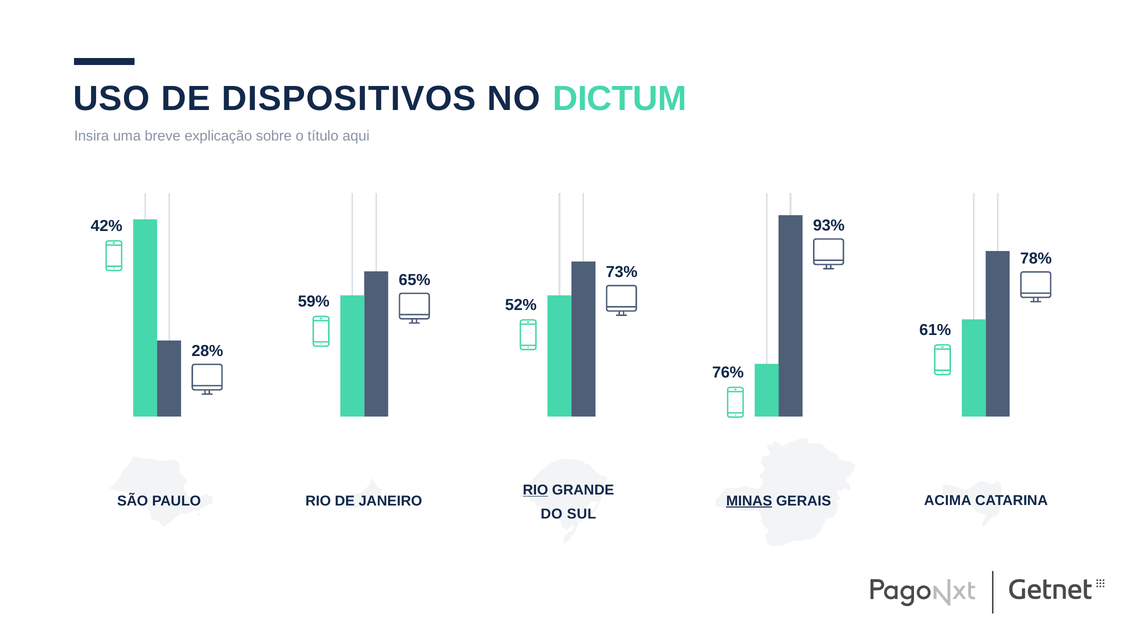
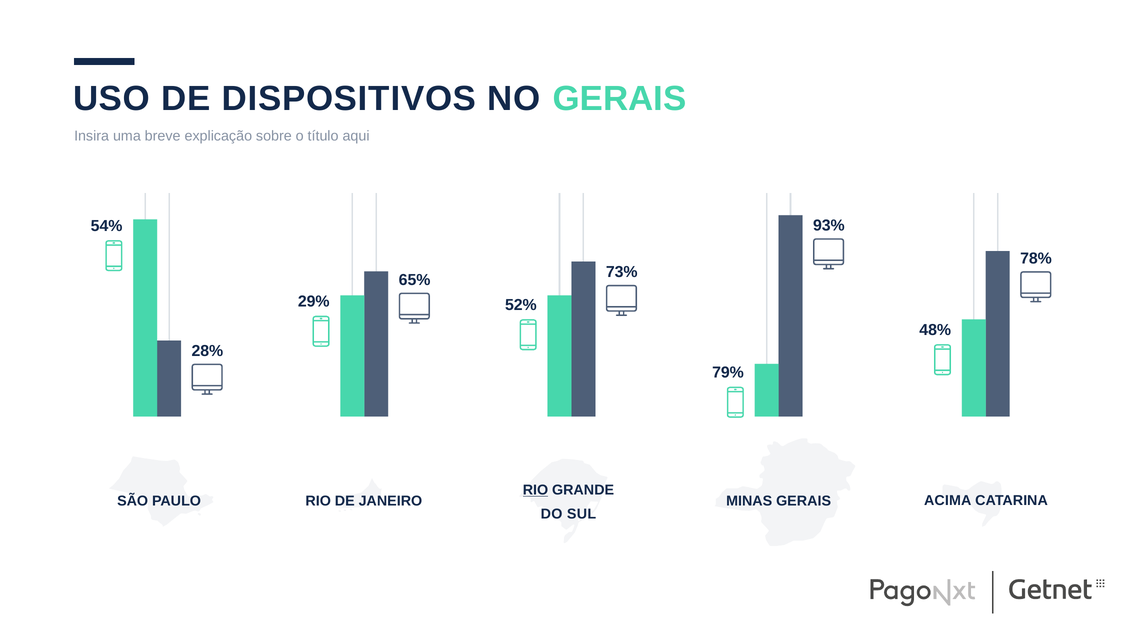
NO DICTUM: DICTUM -> GERAIS (619, 99)
42%: 42% -> 54% (107, 226)
59%: 59% -> 29% (314, 301)
61%: 61% -> 48% (935, 330)
76%: 76% -> 79% (728, 372)
MINAS underline: present -> none (749, 501)
